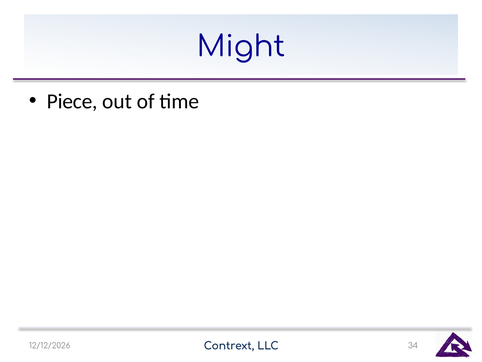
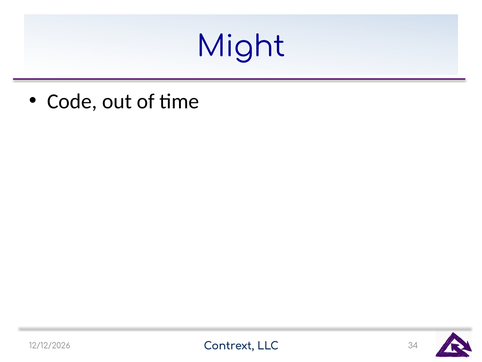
Piece: Piece -> Code (72, 101)
